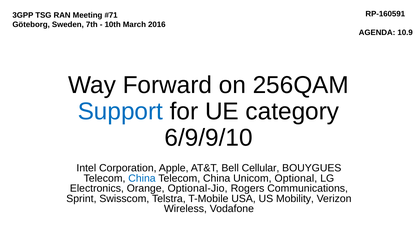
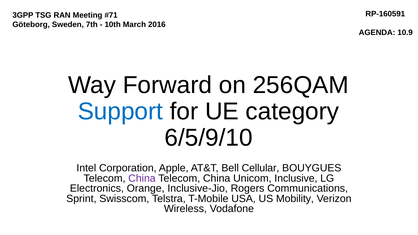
6/9/9/10: 6/9/9/10 -> 6/5/9/10 (209, 138)
China colour: blue -> purple (142, 178)
Optional: Optional -> Inclusive (296, 178)
Optional-Jio: Optional-Jio -> Inclusive-Jio (198, 188)
